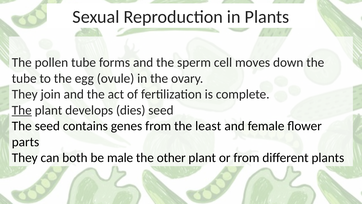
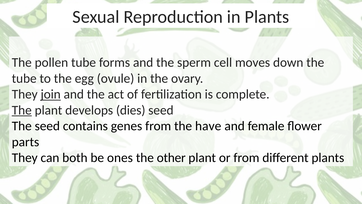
join underline: none -> present (51, 94)
least: least -> have (208, 126)
male: male -> ones (120, 158)
